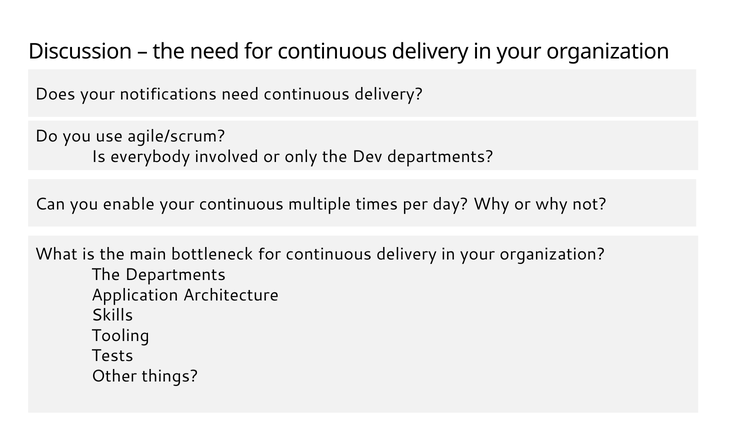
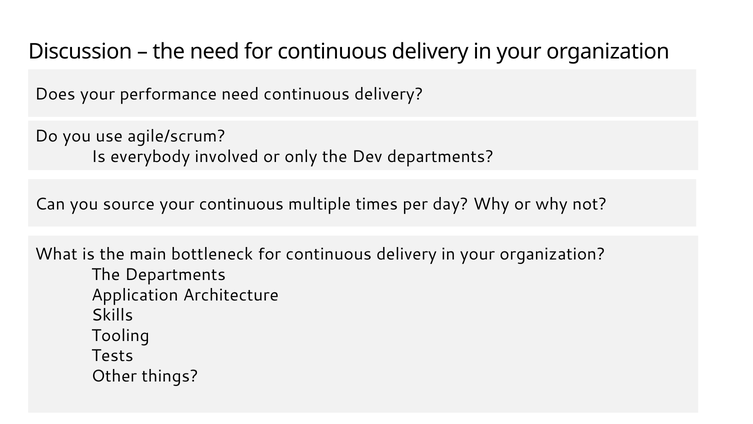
notifications: notifications -> performance (168, 94)
enable: enable -> source (129, 204)
